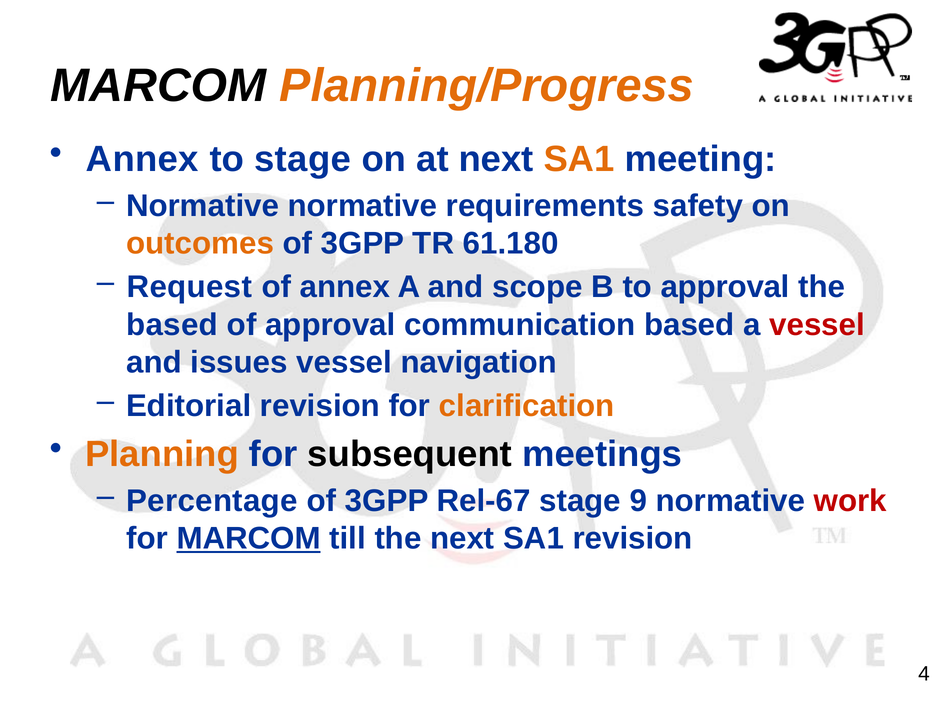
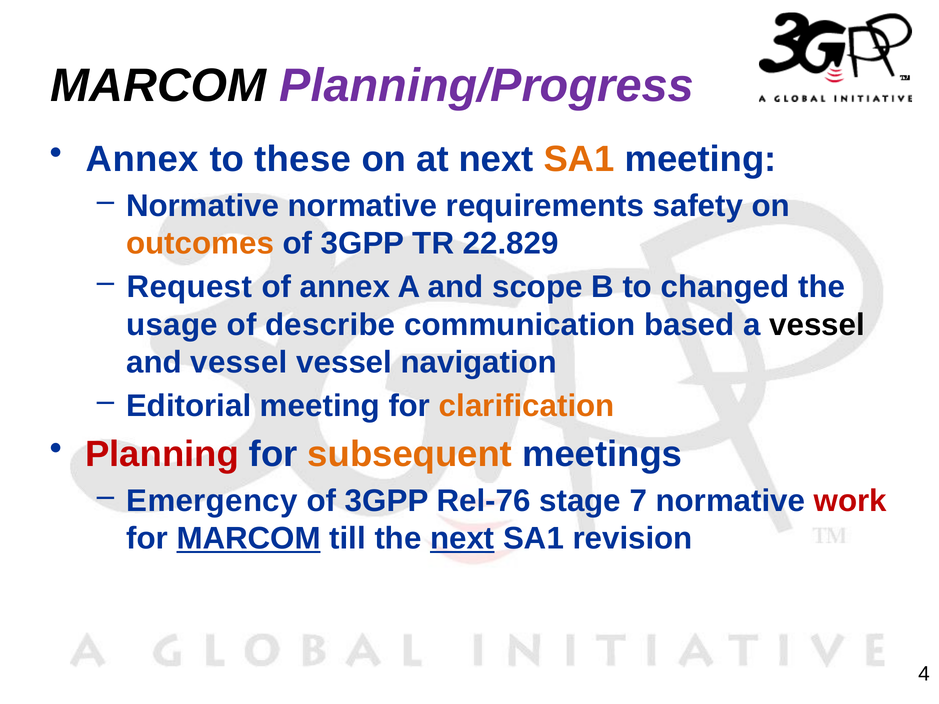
Planning/Progress colour: orange -> purple (487, 86)
to stage: stage -> these (303, 159)
61.180: 61.180 -> 22.829 (511, 243)
to approval: approval -> changed (725, 287)
based: based -> usage (172, 325)
of approval: approval -> describe (330, 325)
vessel colour: red -> black (817, 325)
and issues: issues -> vessel (239, 362)
Editorial revision: revision -> meeting (320, 406)
Planning colour: orange -> red (162, 455)
subsequent colour: black -> orange (410, 455)
Percentage: Percentage -> Emergency (212, 501)
Rel-67: Rel-67 -> Rel-76 (484, 501)
9: 9 -> 7 (638, 501)
next underline: none -> present (462, 539)
